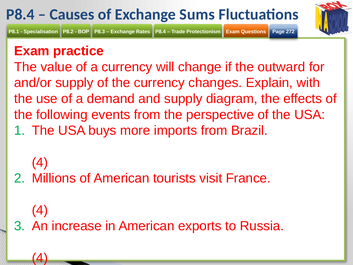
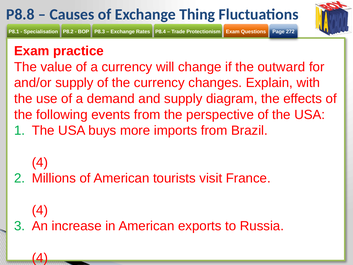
P8.4: P8.4 -> P8.8 (20, 14)
Sums: Sums -> Thing (197, 14)
